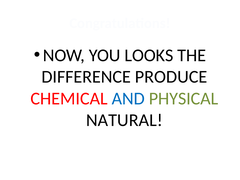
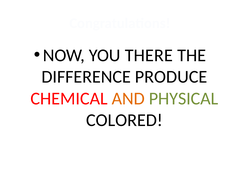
LOOKS: LOOKS -> THERE (149, 55)
AND colour: blue -> orange (128, 98)
NATURAL: NATURAL -> COLORED (124, 120)
